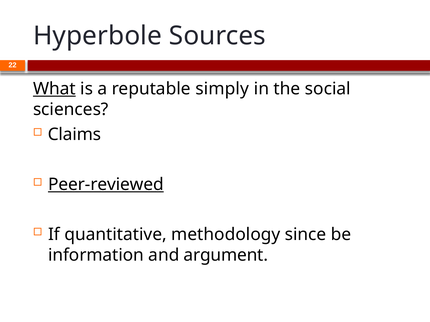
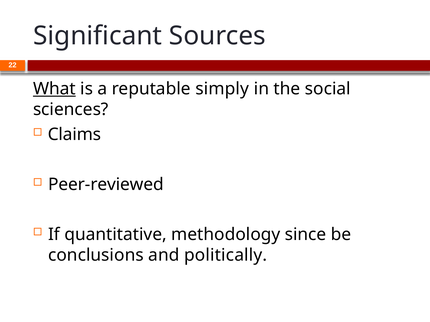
Hyperbole: Hyperbole -> Significant (98, 36)
Peer-reviewed underline: present -> none (106, 185)
information: information -> conclusions (96, 256)
argument: argument -> politically (226, 256)
